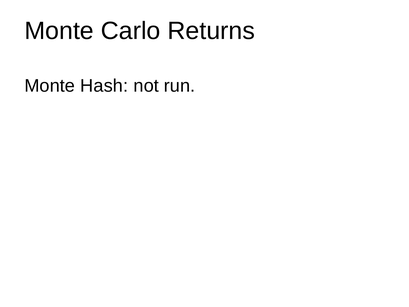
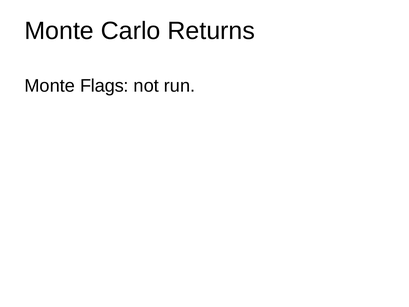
Hash: Hash -> Flags (104, 86)
